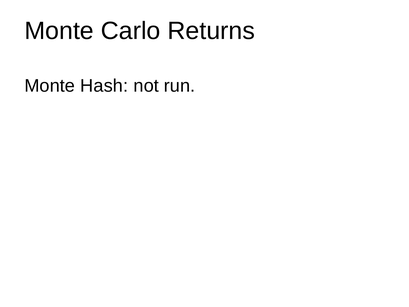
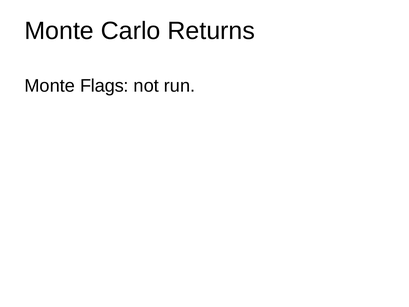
Hash: Hash -> Flags (104, 86)
